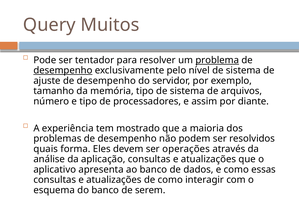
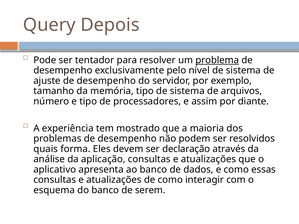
Muitos: Muitos -> Depois (110, 25)
desempenho underline: present -> none (63, 71)
operações: operações -> declaração (186, 149)
